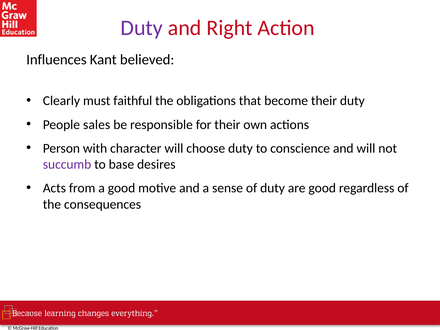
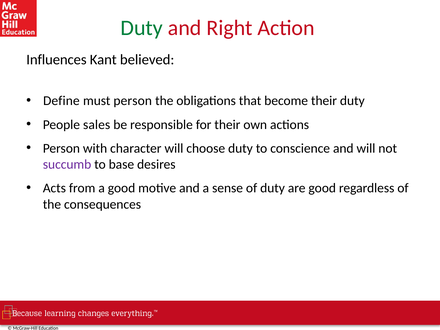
Duty colour: purple -> green (142, 28)
Clearly: Clearly -> Define (61, 101)
must faithful: faithful -> person (133, 101)
